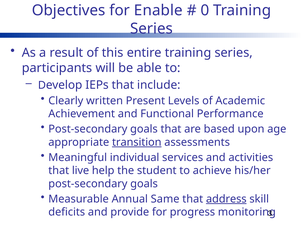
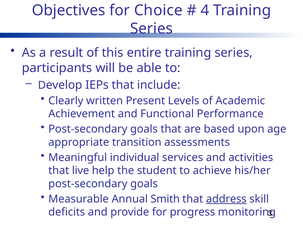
Enable: Enable -> Choice (158, 10)
0: 0 -> 4 (205, 10)
transition underline: present -> none (137, 142)
Same: Same -> Smith (165, 199)
